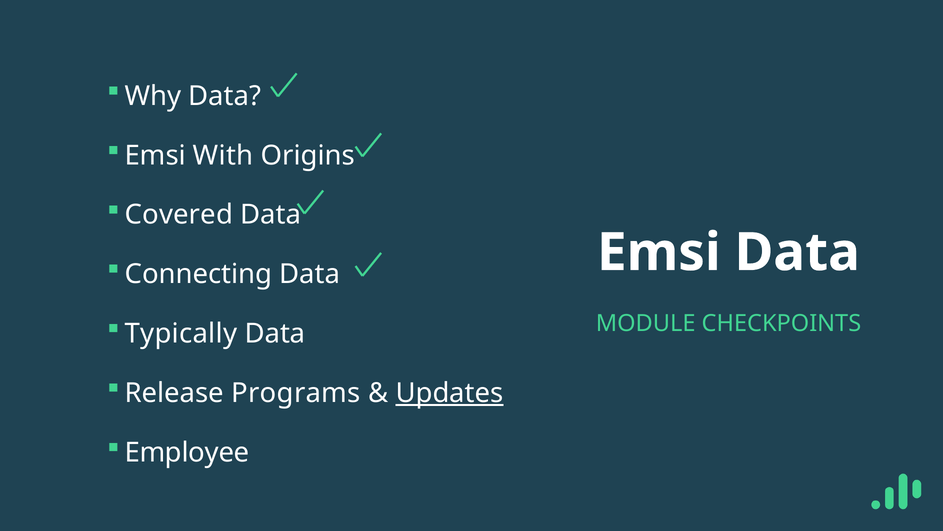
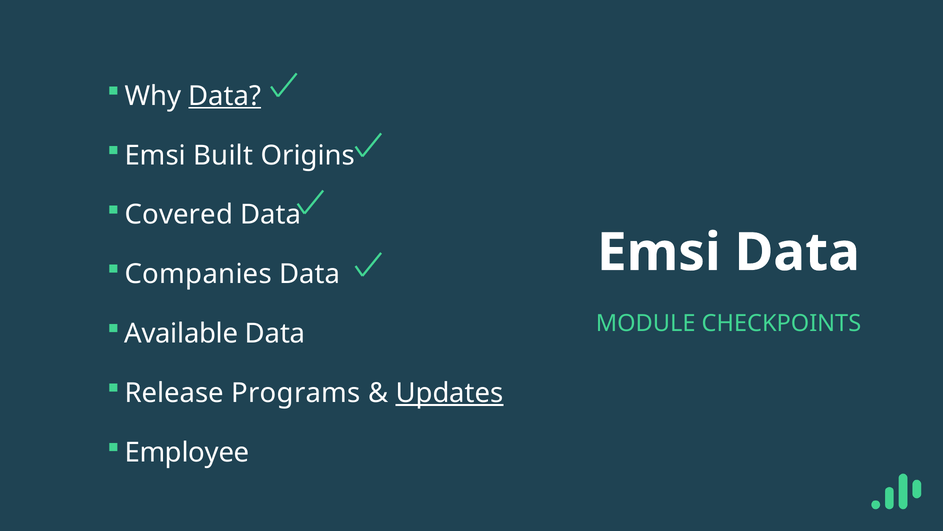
Data underline: none -> present (225, 96)
With: With -> Built (223, 155)
Connecting: Connecting -> Companies (198, 274)
Typically: Typically -> Available (181, 333)
